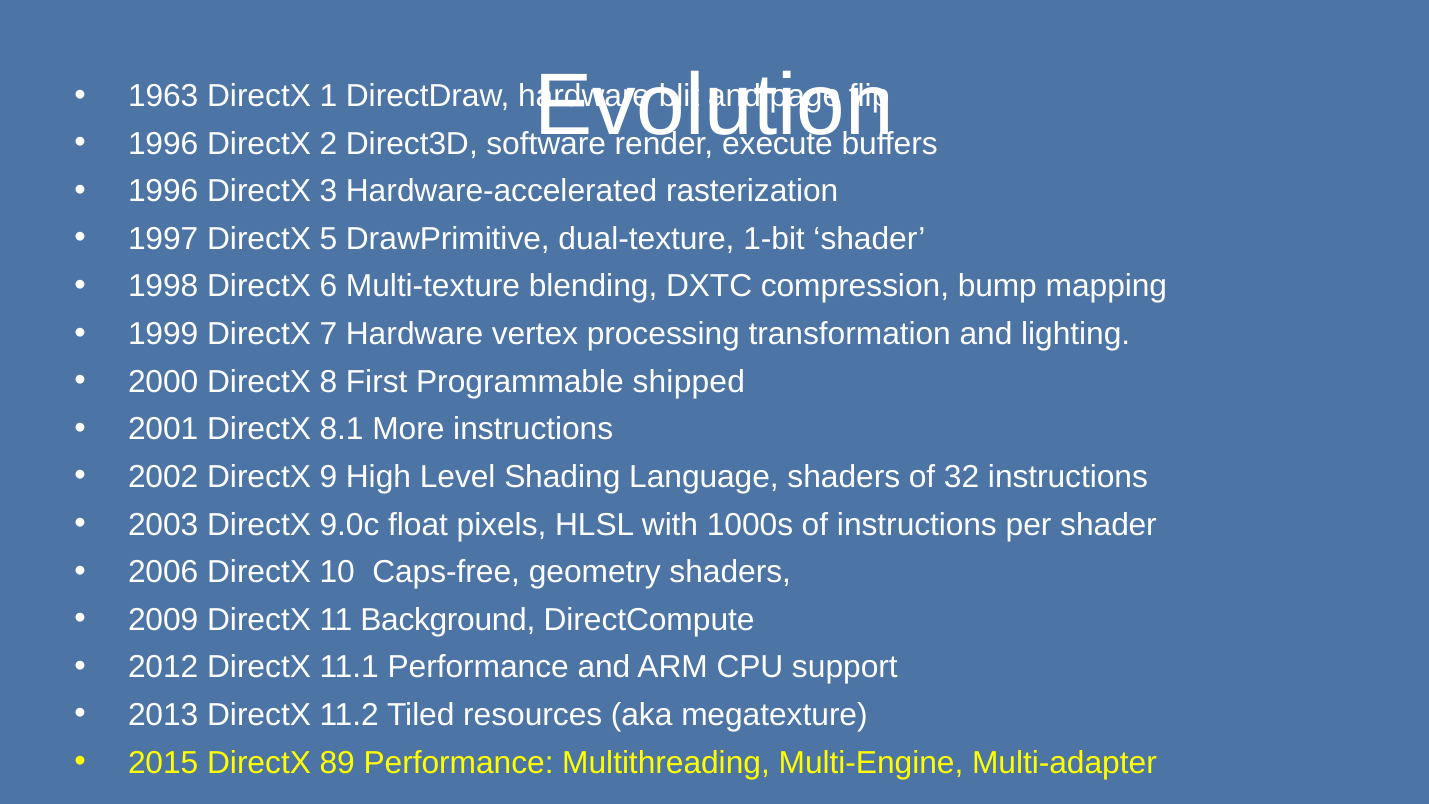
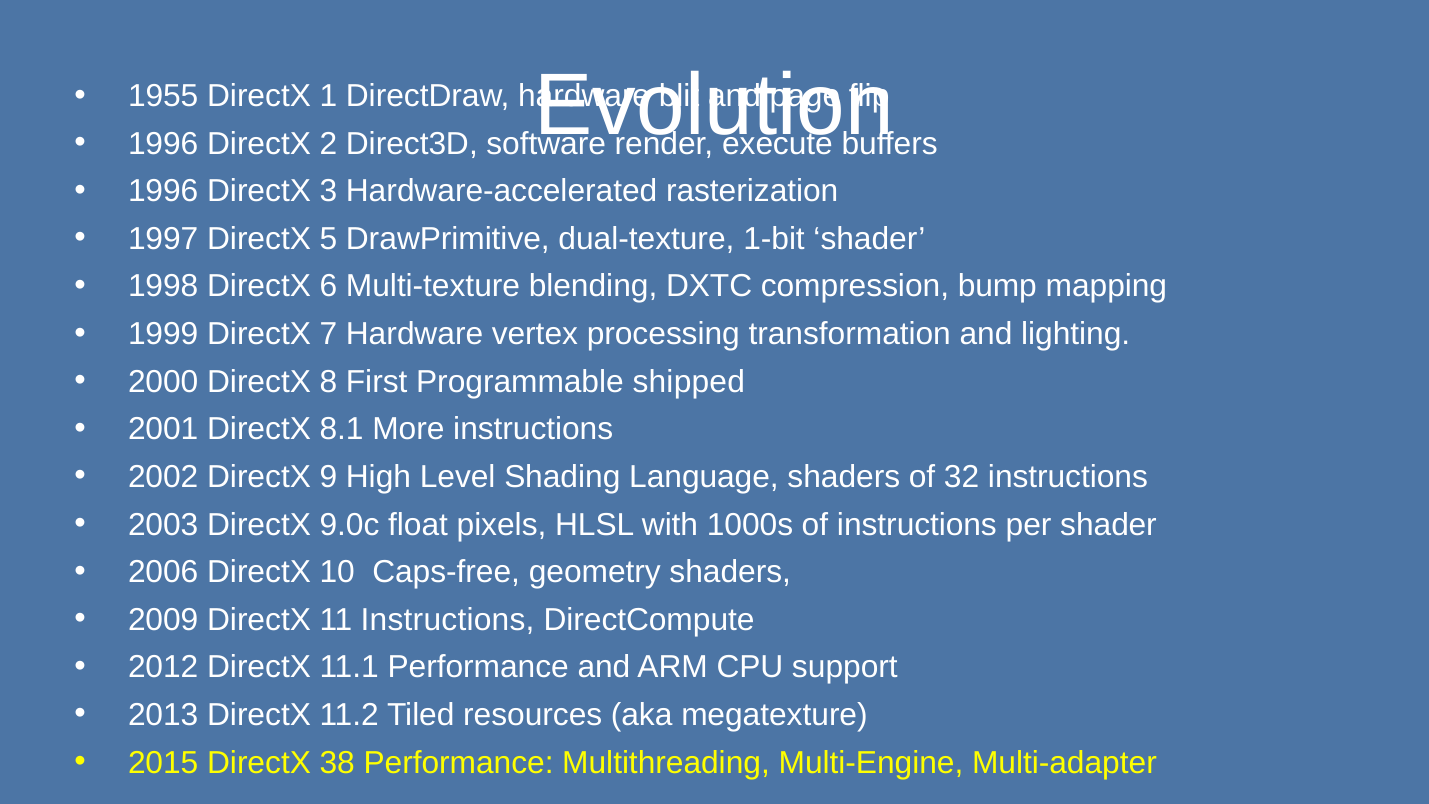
1963: 1963 -> 1955 (163, 96)
11 Background: Background -> Instructions (448, 620)
89: 89 -> 38 (337, 762)
